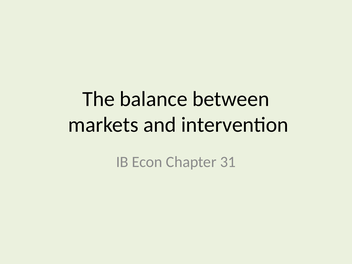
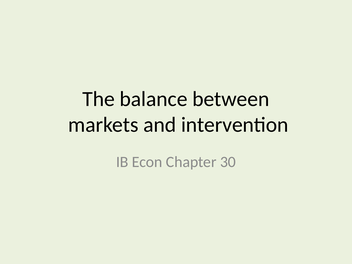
31: 31 -> 30 (228, 162)
